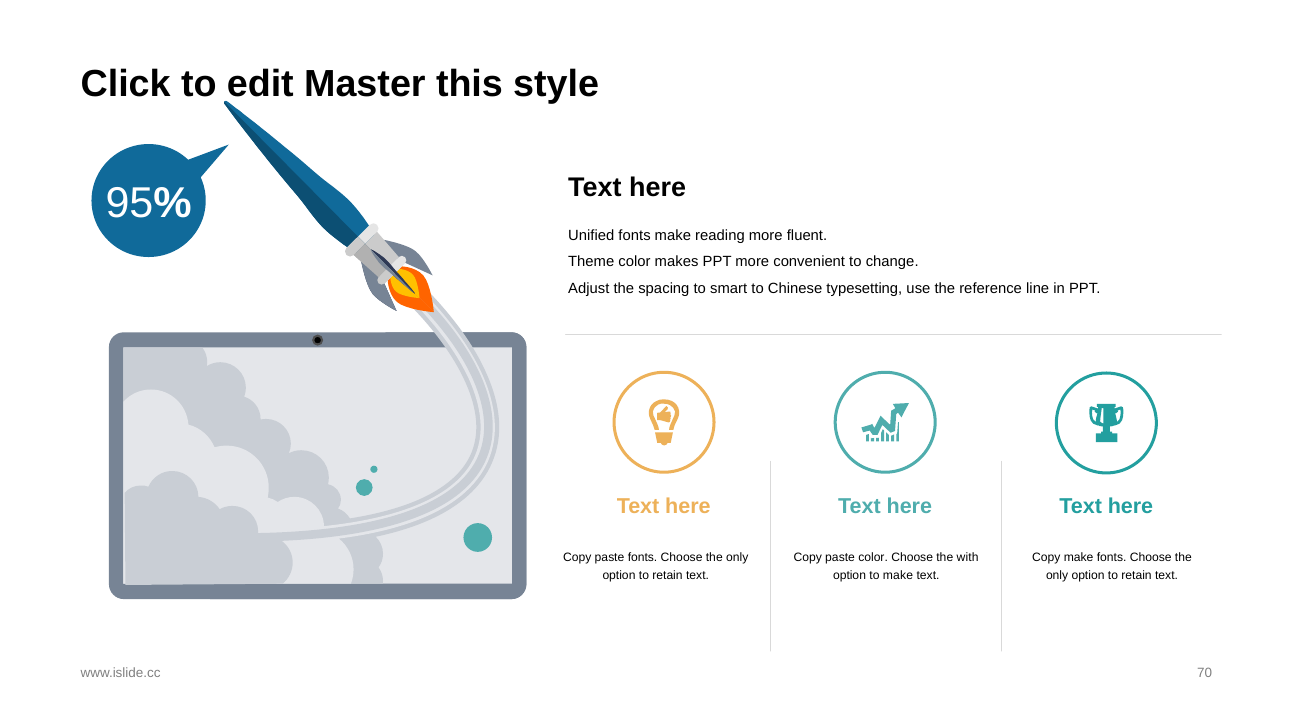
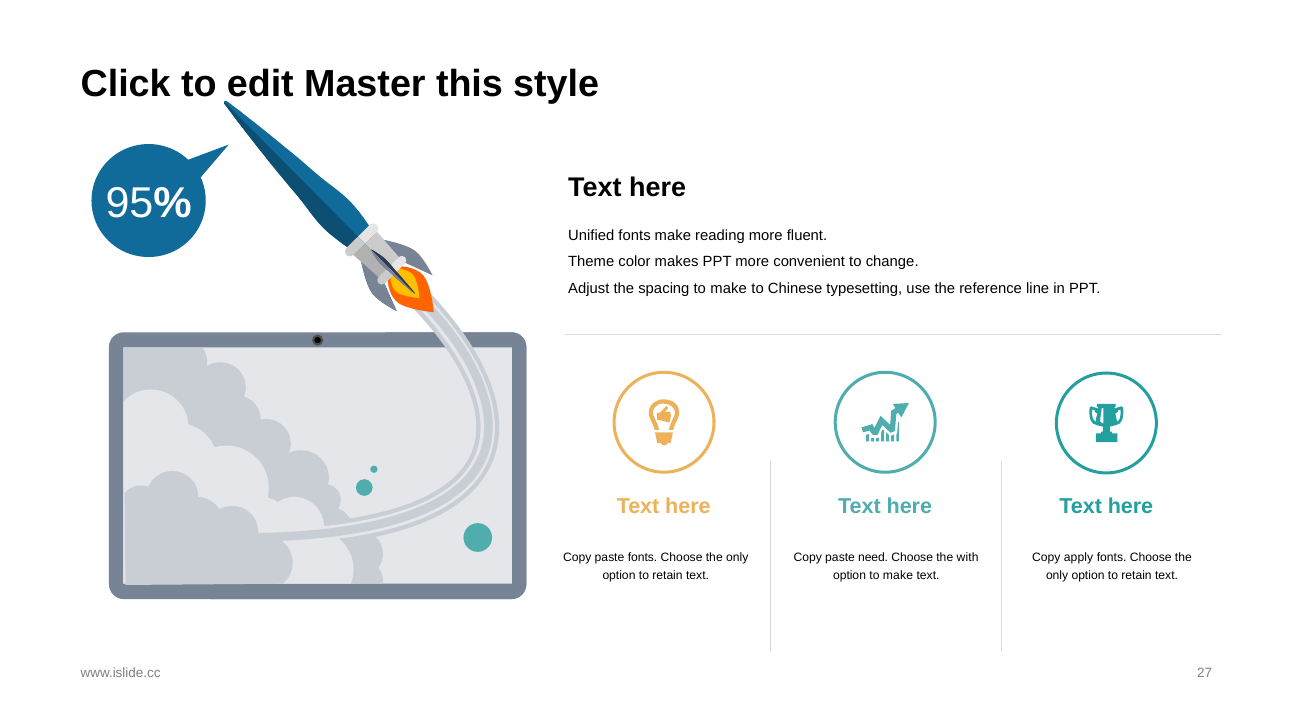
spacing to smart: smart -> make (729, 289)
paste color: color -> need (873, 558)
Copy make: make -> apply (1079, 558)
70: 70 -> 27 (1205, 674)
